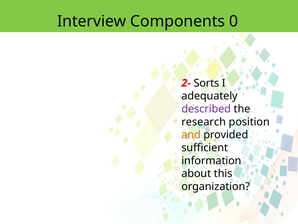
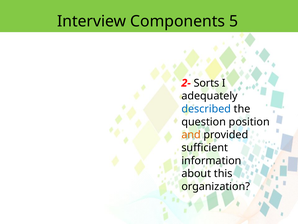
0: 0 -> 5 (234, 21)
described colour: purple -> blue (206, 109)
research: research -> question (204, 122)
